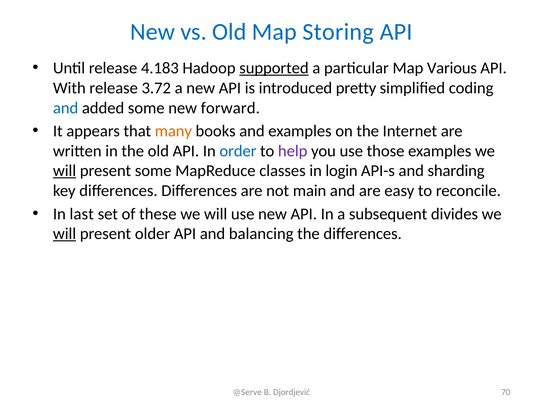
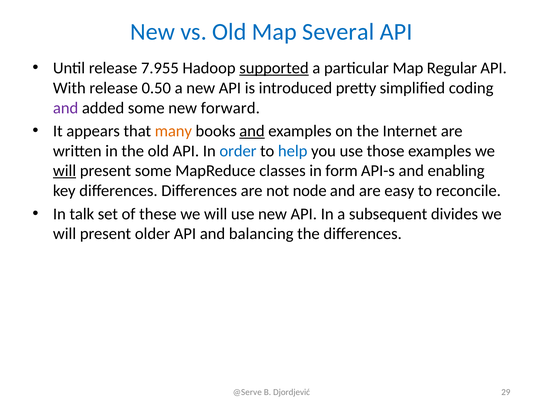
Storing: Storing -> Several (338, 32)
4.183: 4.183 -> 7.955 (160, 68)
Various: Various -> Regular (452, 68)
3.72: 3.72 -> 0.50 (156, 88)
and colour: blue -> purple (66, 108)
and underline: none -> present (252, 131)
help colour: purple -> blue (293, 151)
login: login -> form (342, 171)
sharding: sharding -> enabling (456, 171)
main: main -> node (310, 191)
last: last -> talk (82, 214)
will underline: present -> none (65, 234)
70: 70 -> 29 (506, 392)
